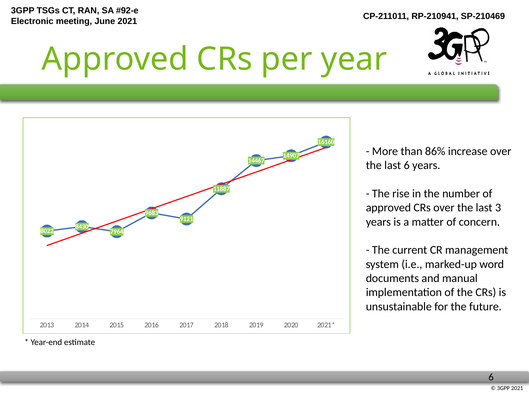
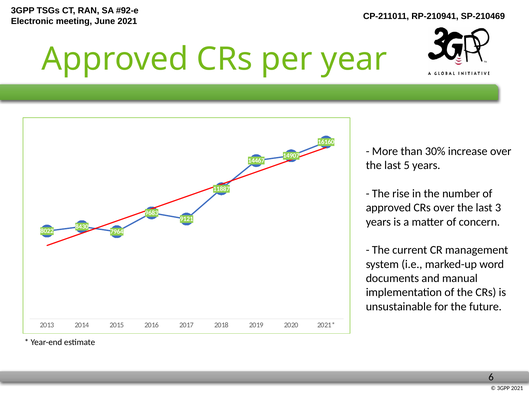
86%: 86% -> 30% (435, 151)
last 6: 6 -> 5 (407, 165)
